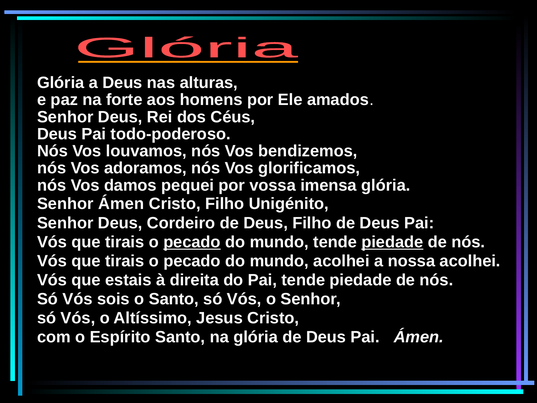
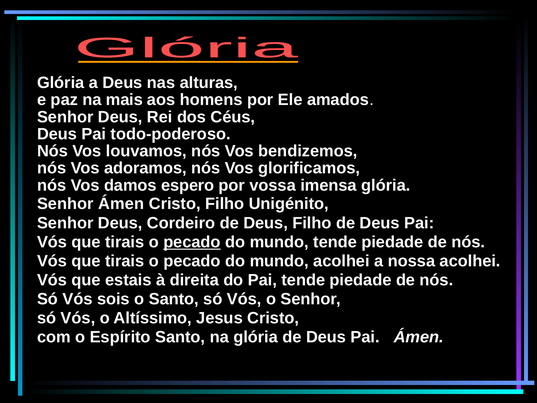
forte: forte -> mais (124, 100)
pequei: pequei -> espero (188, 185)
piedade underline: present -> none (392, 242)
